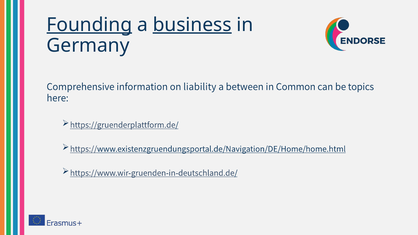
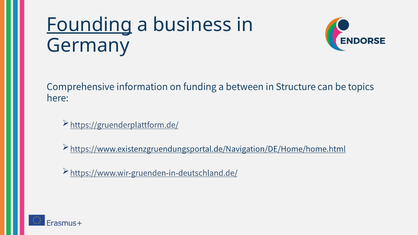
business underline: present -> none (192, 25)
liability: liability -> funding (200, 87)
Common: Common -> Structure (296, 87)
